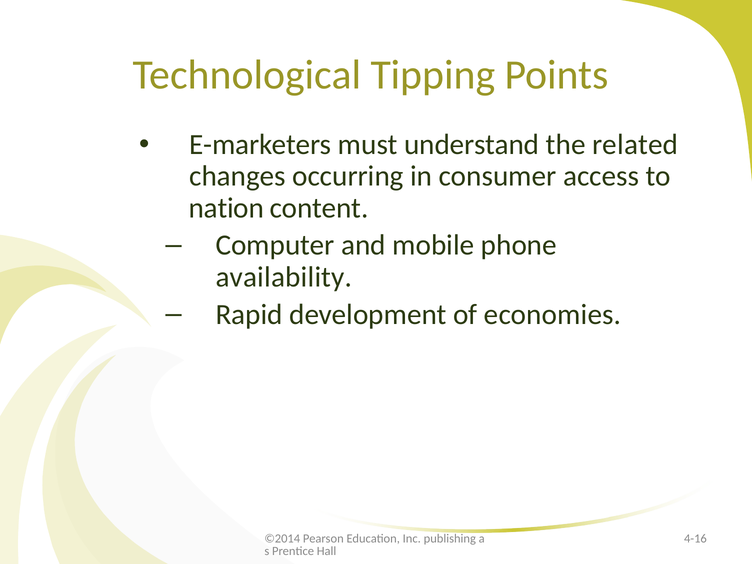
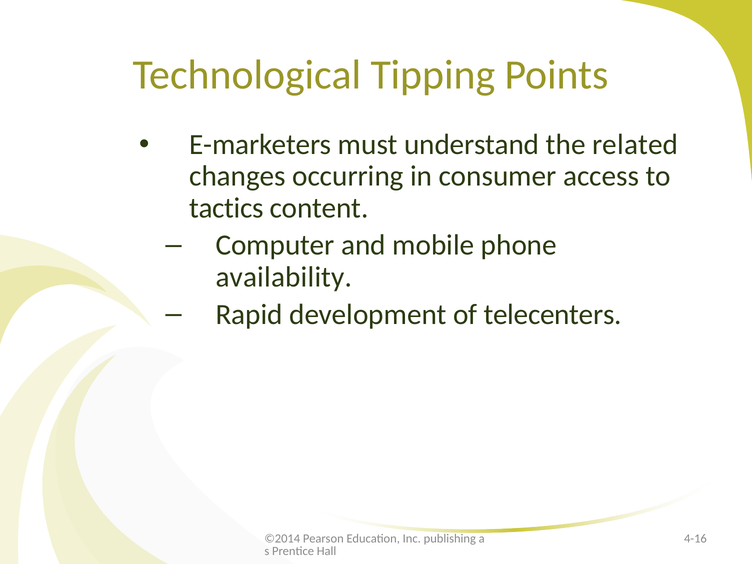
nation: nation -> tactics (226, 208)
economies: economies -> telecenters (553, 314)
